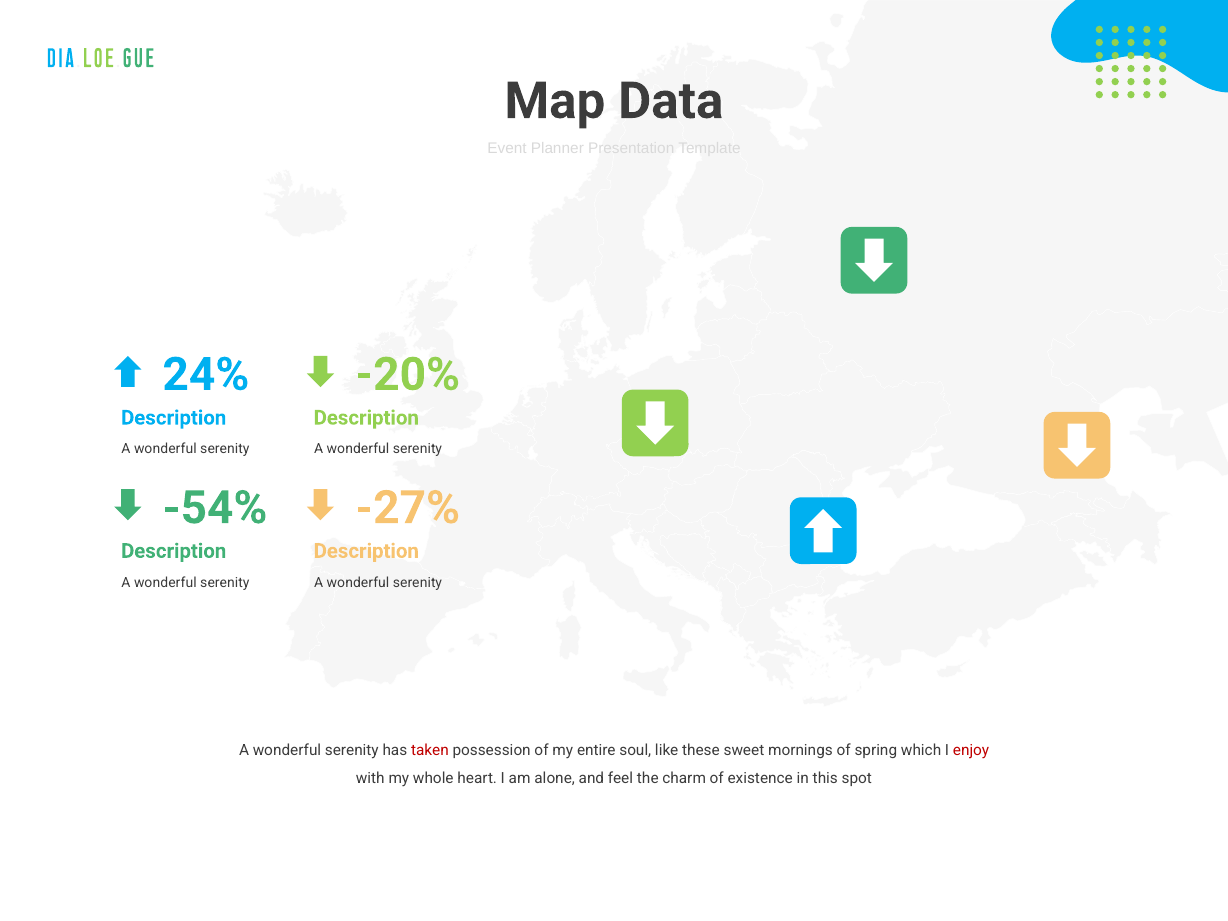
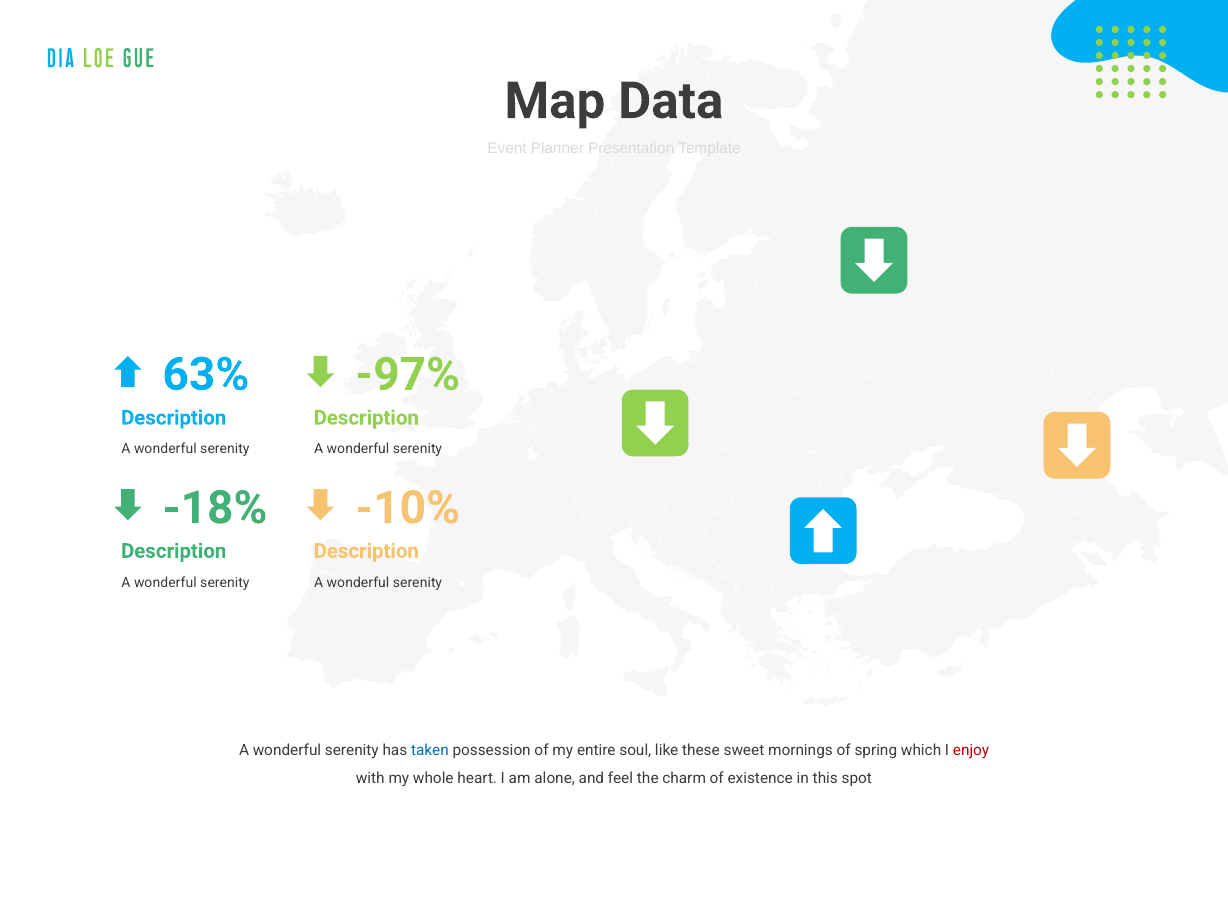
24%: 24% -> 63% (206, 375)
-20%: -20% -> -97% (408, 375)
-54%: -54% -> -18% (215, 508)
-27%: -27% -> -10% (408, 508)
taken colour: red -> blue (430, 750)
